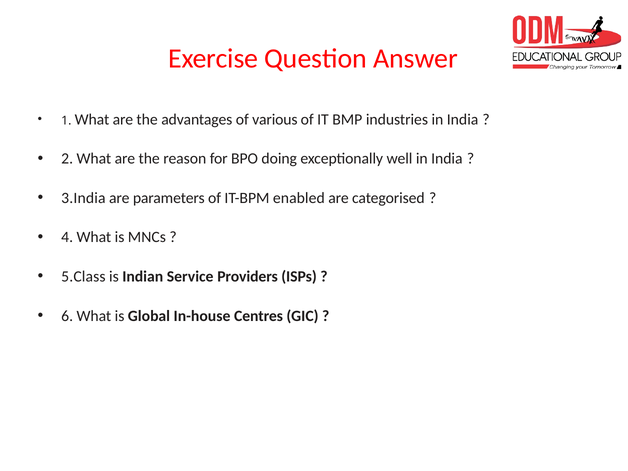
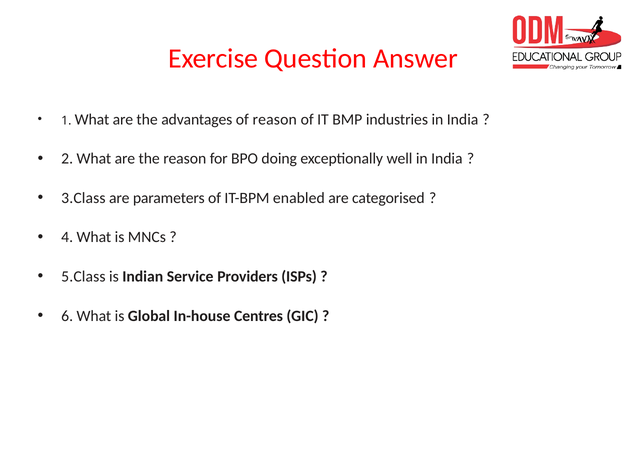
of various: various -> reason (275, 119)
3.India: 3.India -> 3.Class (83, 198)
